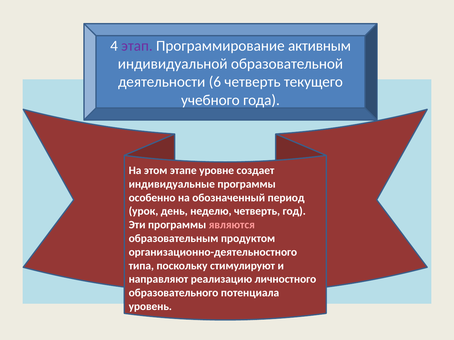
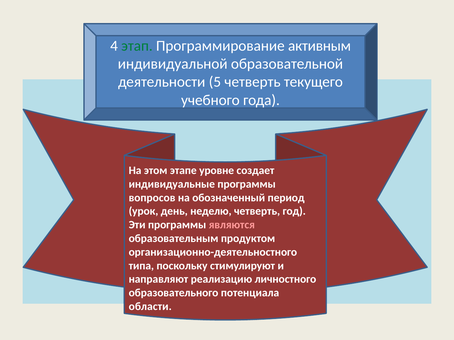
этап colour: purple -> green (137, 46)
6: 6 -> 5 (215, 82)
особенно: особенно -> вопросов (152, 198)
уровень: уровень -> области (150, 307)
